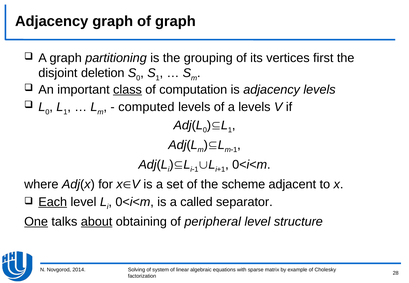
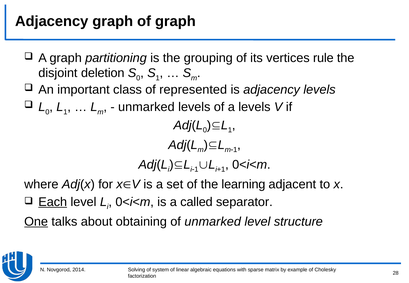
first: first -> rule (323, 58)
class underline: present -> none (128, 90)
computation: computation -> represented (193, 90)
computed: computed -> unmarked (146, 107)
scheme: scheme -> learning (243, 184)
about underline: present -> none (97, 222)
of peripheral: peripheral -> unmarked (213, 222)
